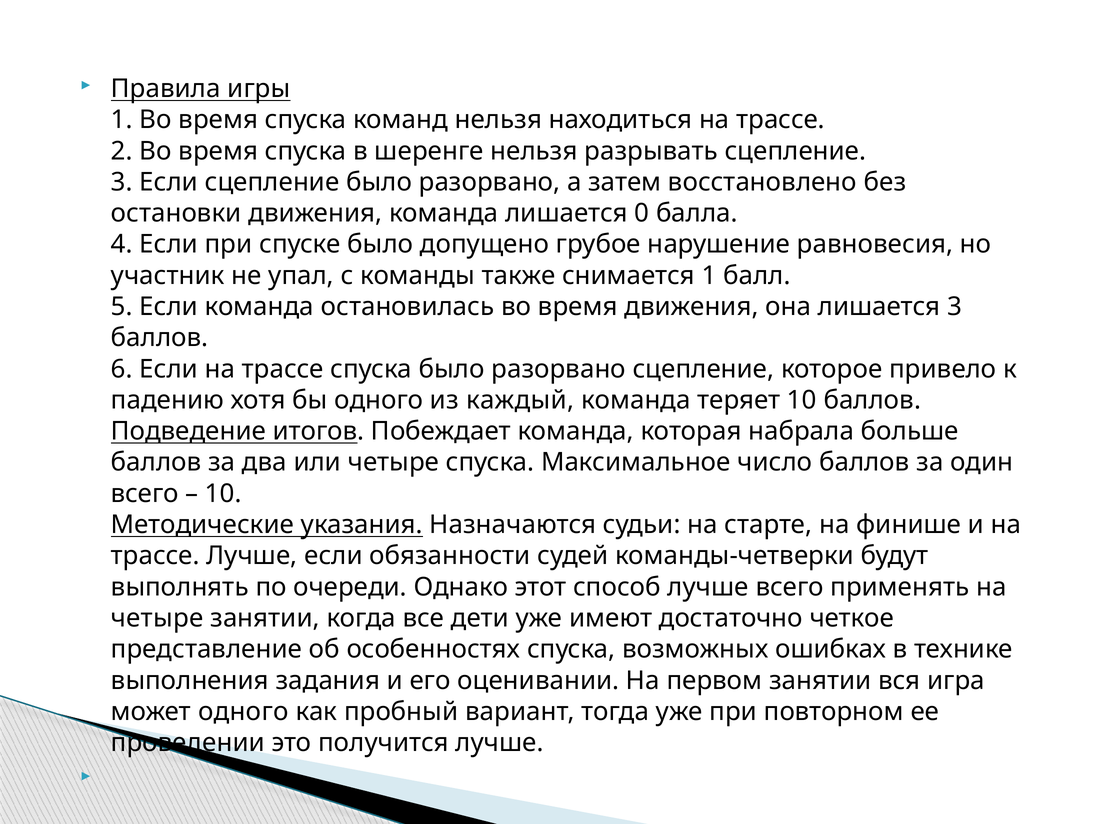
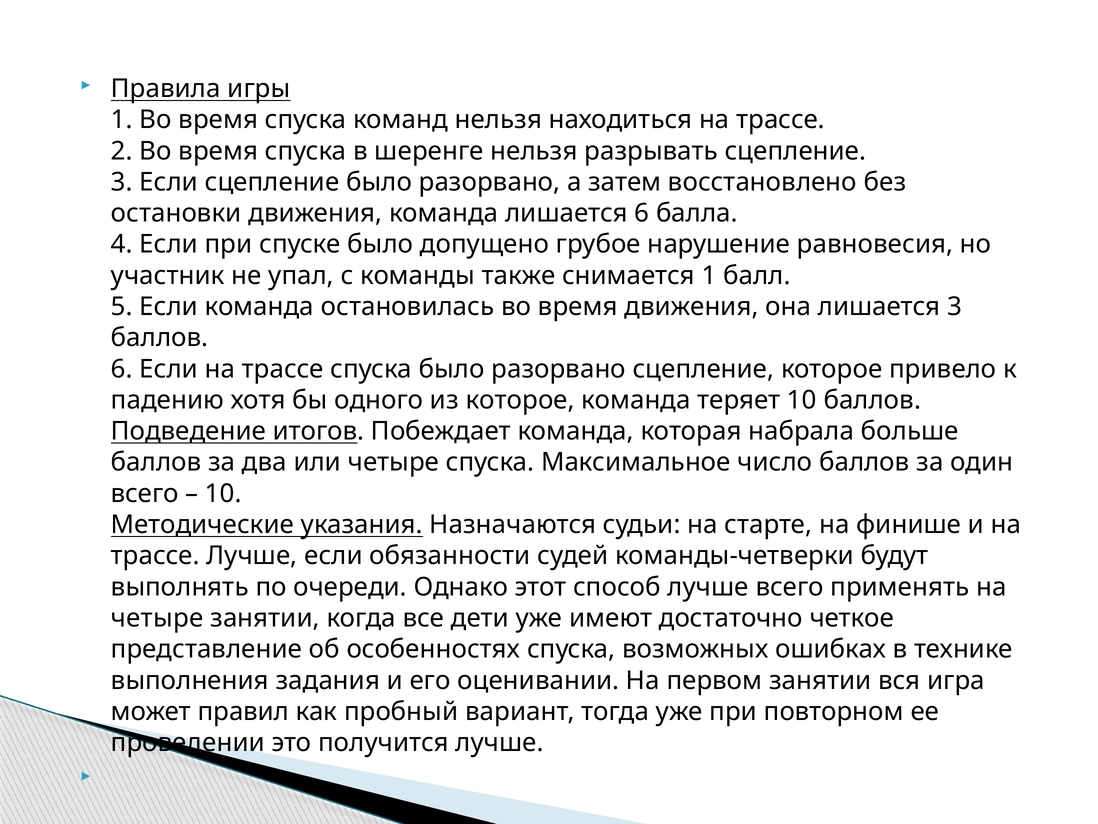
лишается 0: 0 -> 6 (642, 213)
из каждый: каждый -> которое (520, 400)
может одного: одного -> правил (244, 711)
